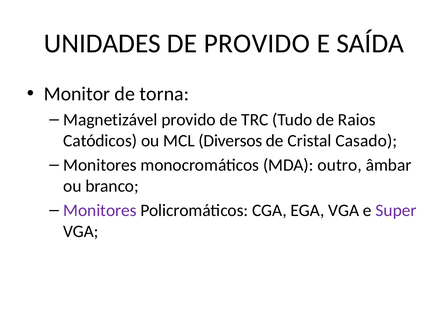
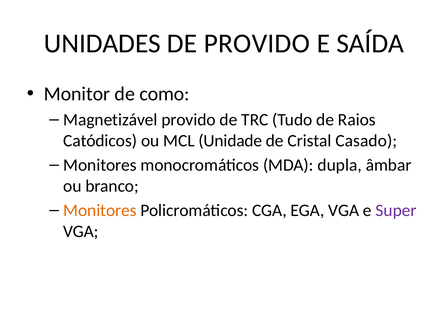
torna: torna -> como (164, 94)
Diversos: Diversos -> Unidade (230, 141)
outro: outro -> dupla (340, 165)
Monitores colour: purple -> orange (100, 210)
